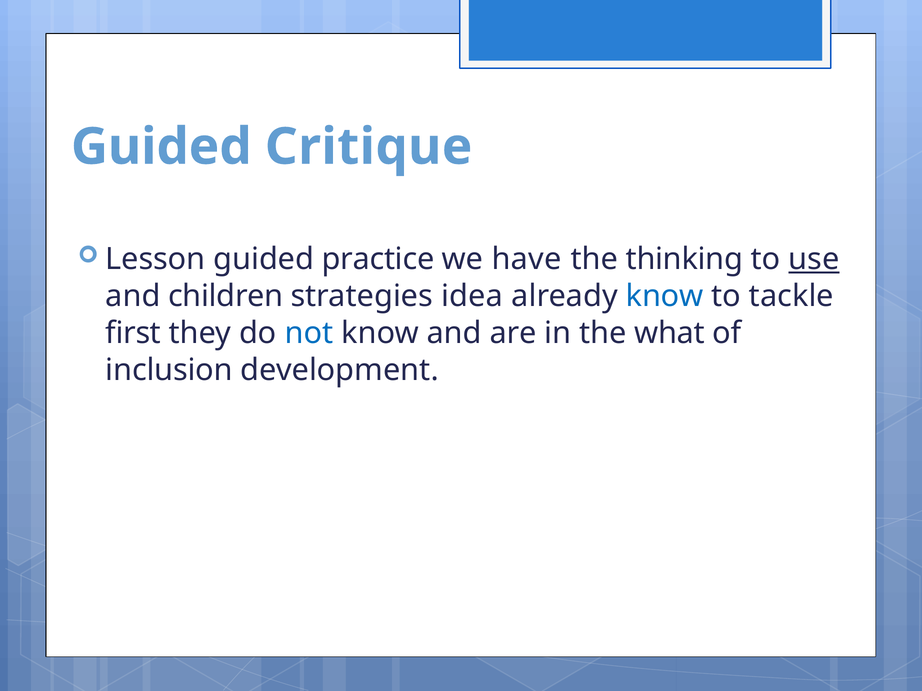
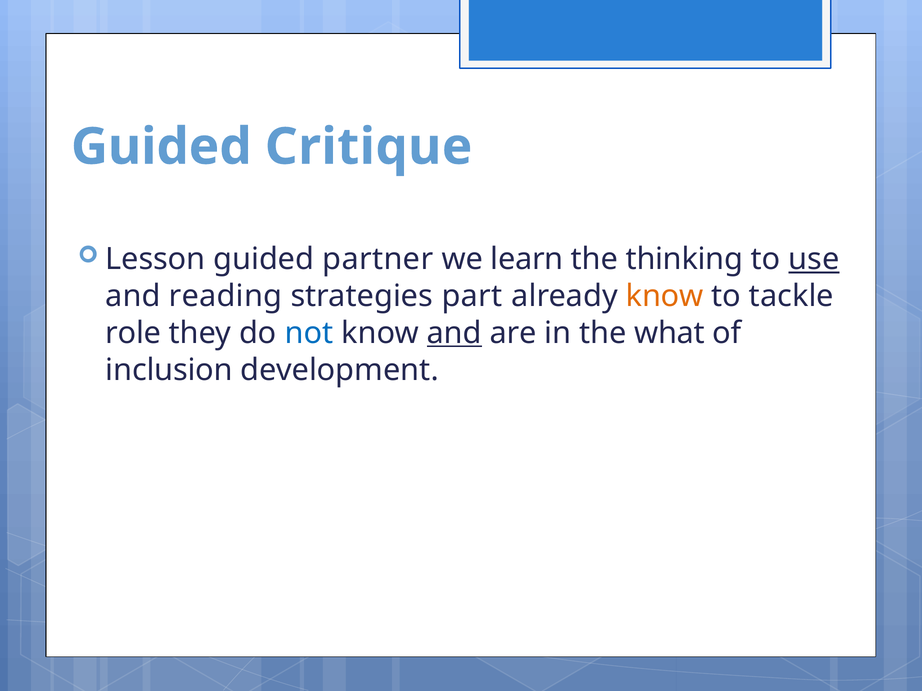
practice: practice -> partner (378, 260)
have: have -> learn (527, 260)
children: children -> reading (225, 296)
idea: idea -> part (472, 296)
know colour: blue -> orange (665, 296)
first: first -> role (133, 333)
and underline: none -> present (454, 333)
